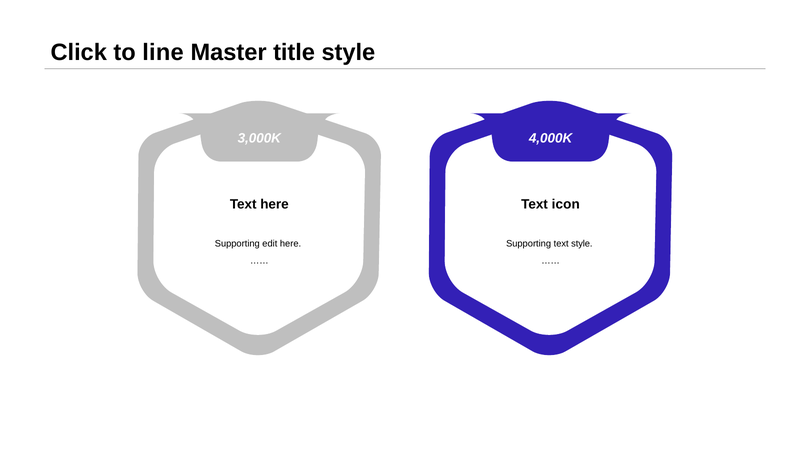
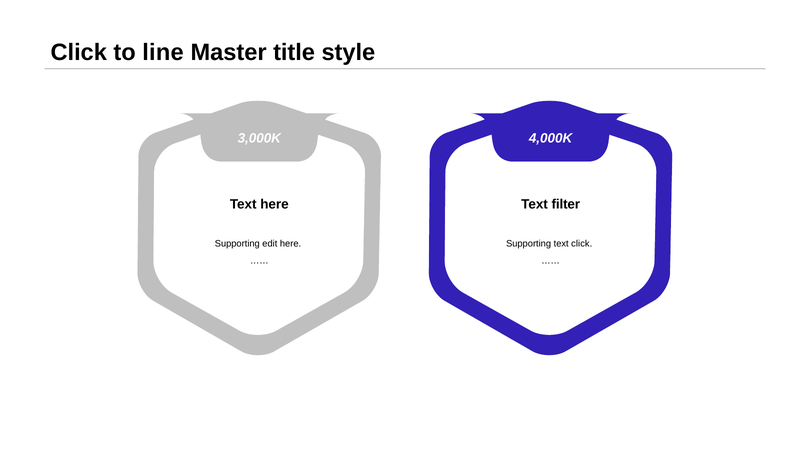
icon: icon -> filter (566, 204)
text style: style -> click (582, 244)
